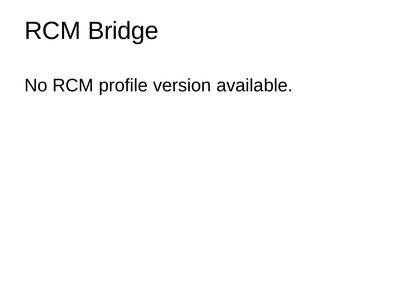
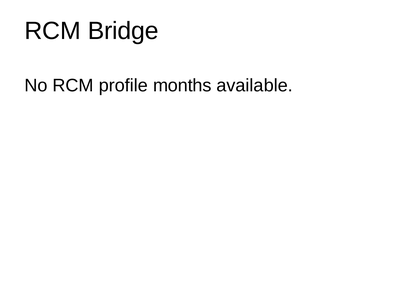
version: version -> months (182, 85)
